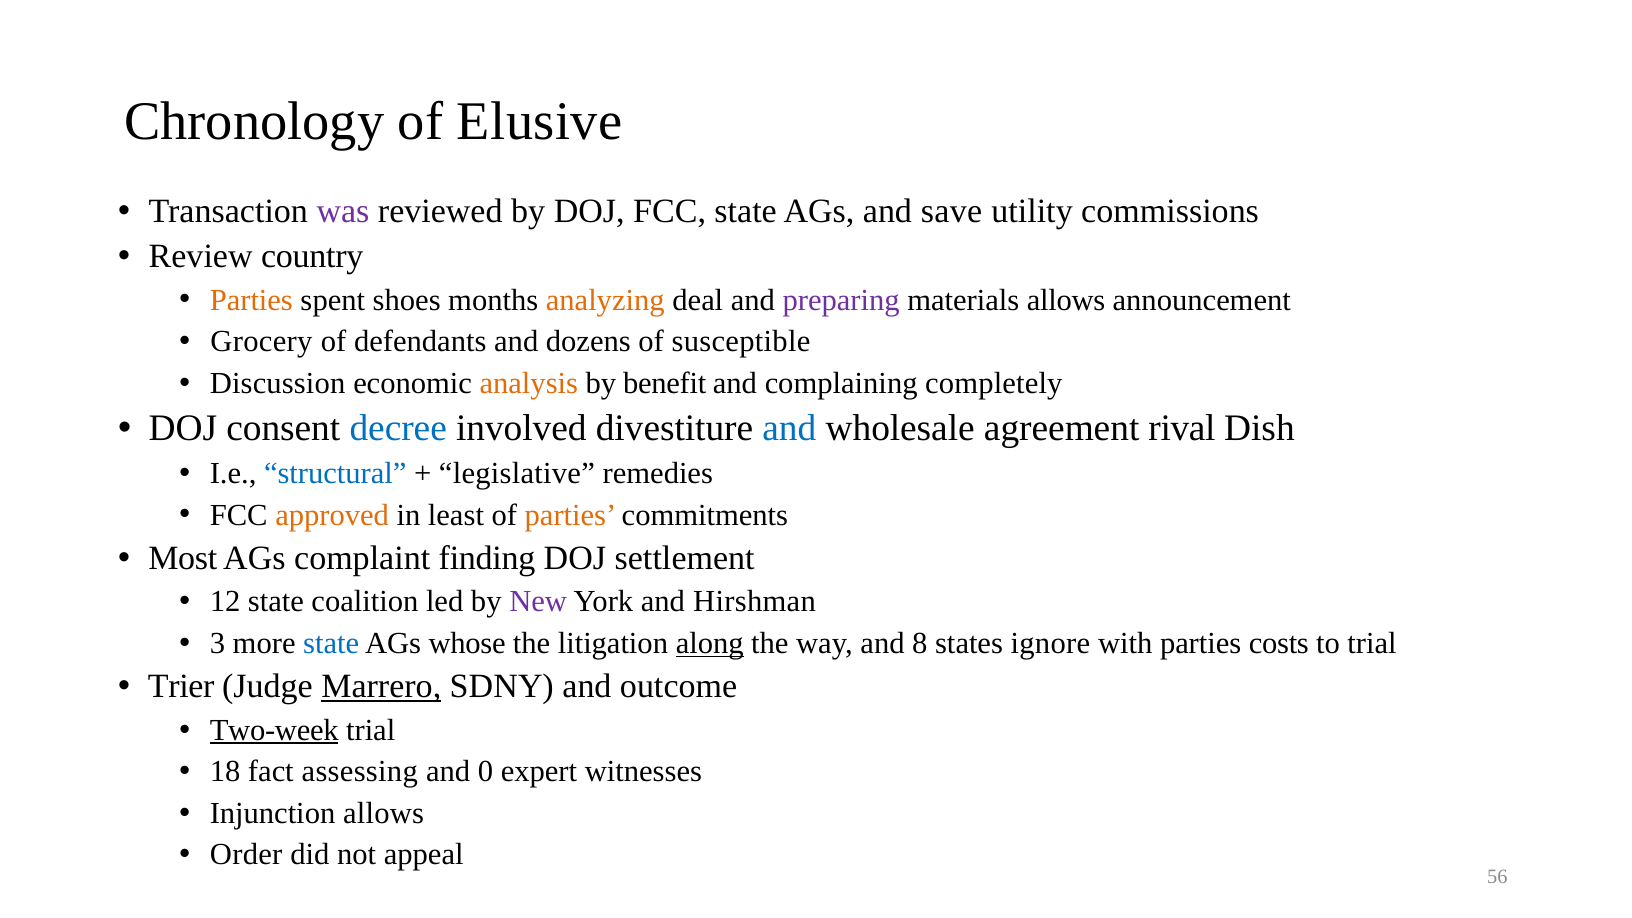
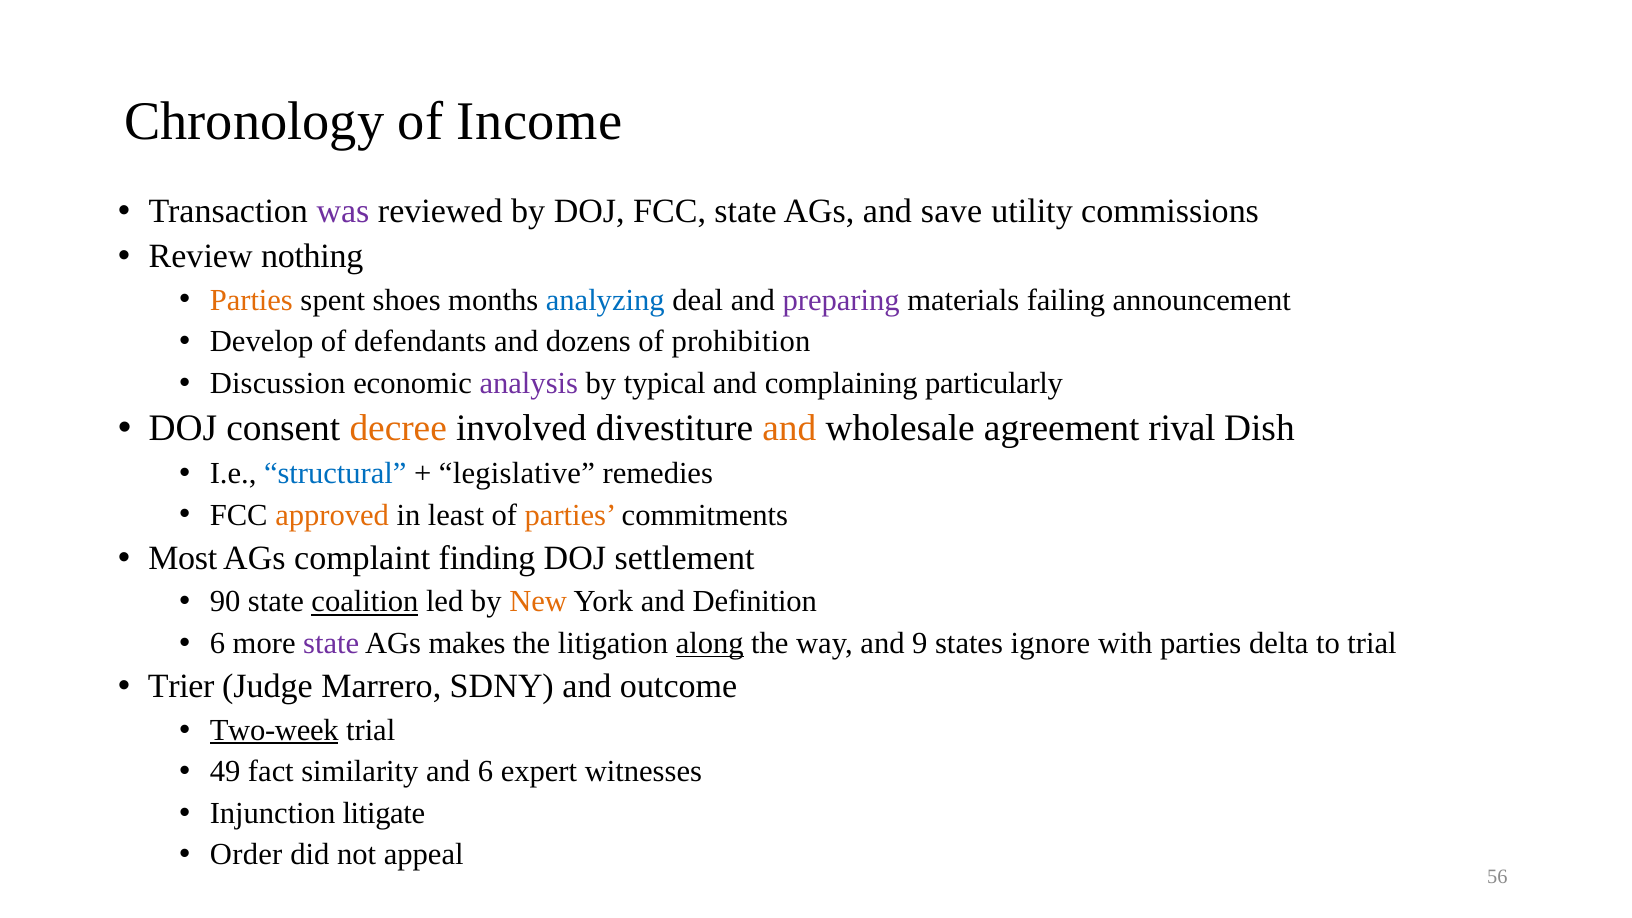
Elusive: Elusive -> Income (540, 122)
country: country -> nothing (312, 257)
analyzing colour: orange -> blue (605, 300)
materials allows: allows -> failing (1066, 300)
Grocery: Grocery -> Develop (262, 342)
susceptible: susceptible -> prohibition (741, 342)
analysis colour: orange -> purple (529, 383)
benefit: benefit -> typical (665, 383)
completely: completely -> particularly (994, 383)
decree colour: blue -> orange (398, 428)
and colour: blue -> orange (789, 428)
12: 12 -> 90 (225, 602)
coalition underline: none -> present (365, 602)
New colour: purple -> orange (538, 602)
Hirshman: Hirshman -> Definition (755, 602)
3: 3 -> 6 (218, 643)
state colour: blue -> purple (331, 643)
whose: whose -> makes (467, 643)
8: 8 -> 9 (920, 643)
costs: costs -> delta (1279, 643)
Marrero underline: present -> none (381, 687)
18: 18 -> 49 (225, 772)
assessing: assessing -> similarity (360, 772)
and 0: 0 -> 6 (486, 772)
Injunction allows: allows -> litigate (384, 813)
